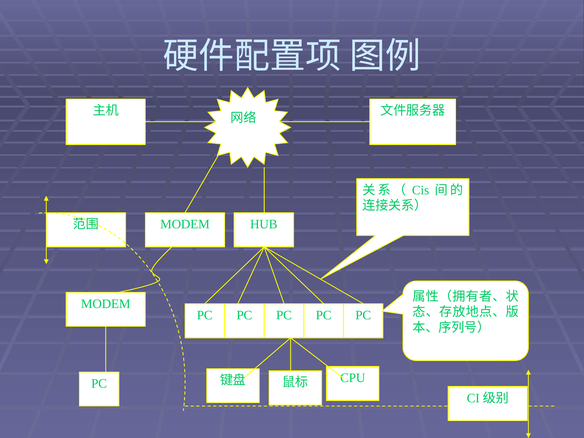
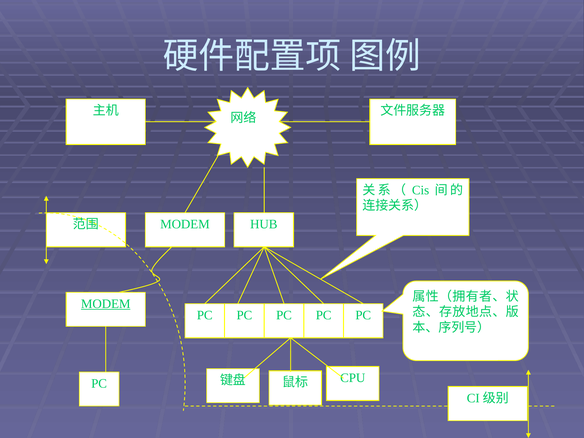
MODEM underline: none -> present (106, 304)
